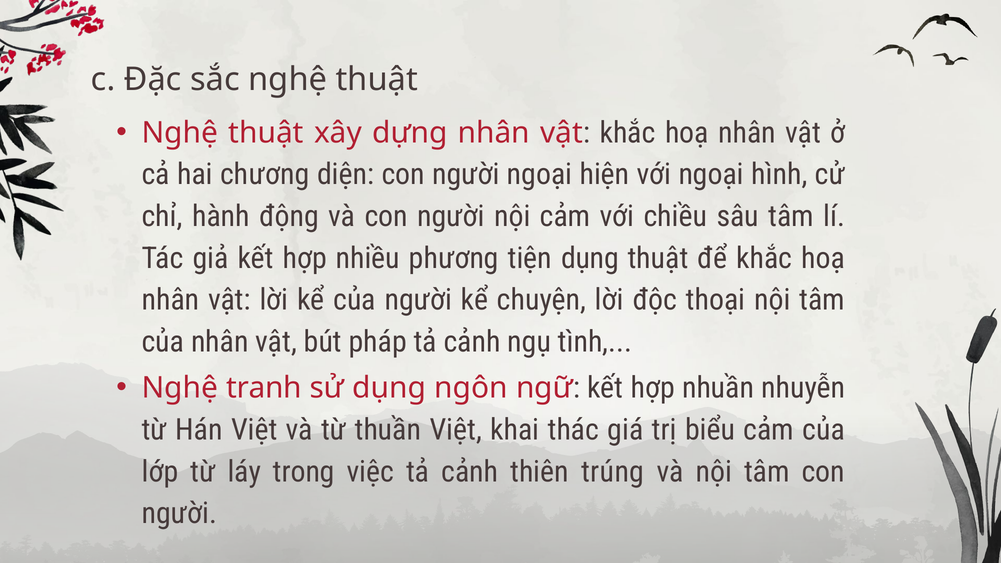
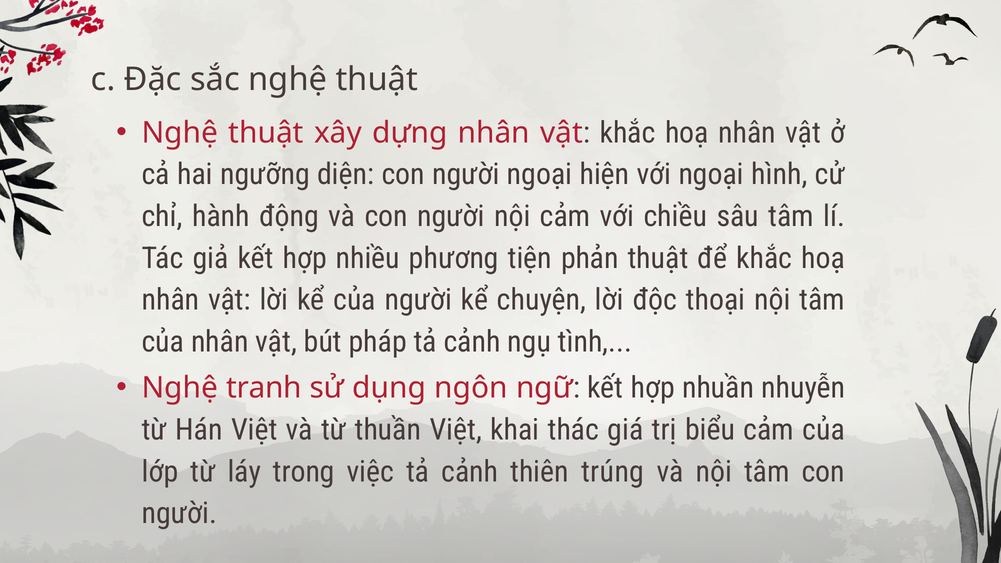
chương: chương -> ngưỡng (265, 175)
dụng: dụng -> phản (590, 258)
